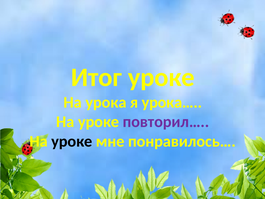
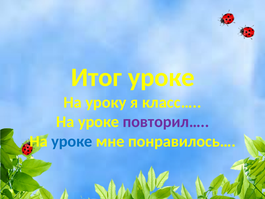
урока: урока -> уроку (106, 102)
урока…: урока… -> класс… (172, 102)
уроке colour: black -> blue (72, 141)
